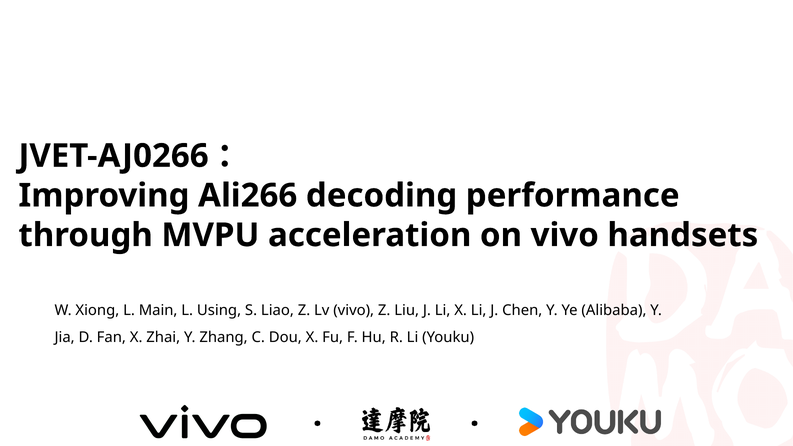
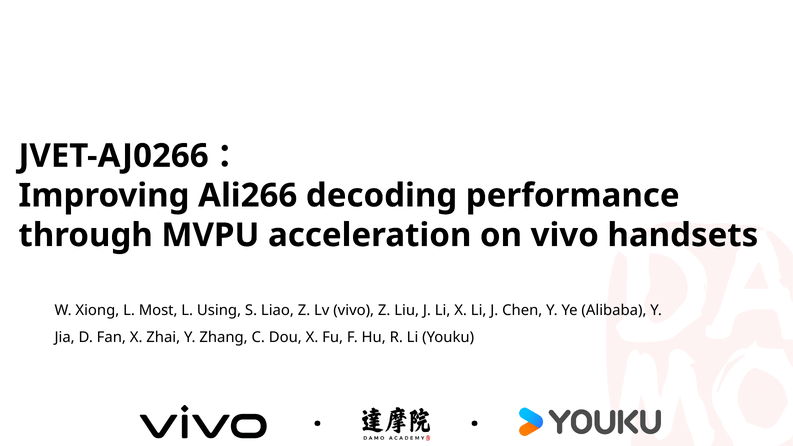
Main: Main -> Most (158, 311)
